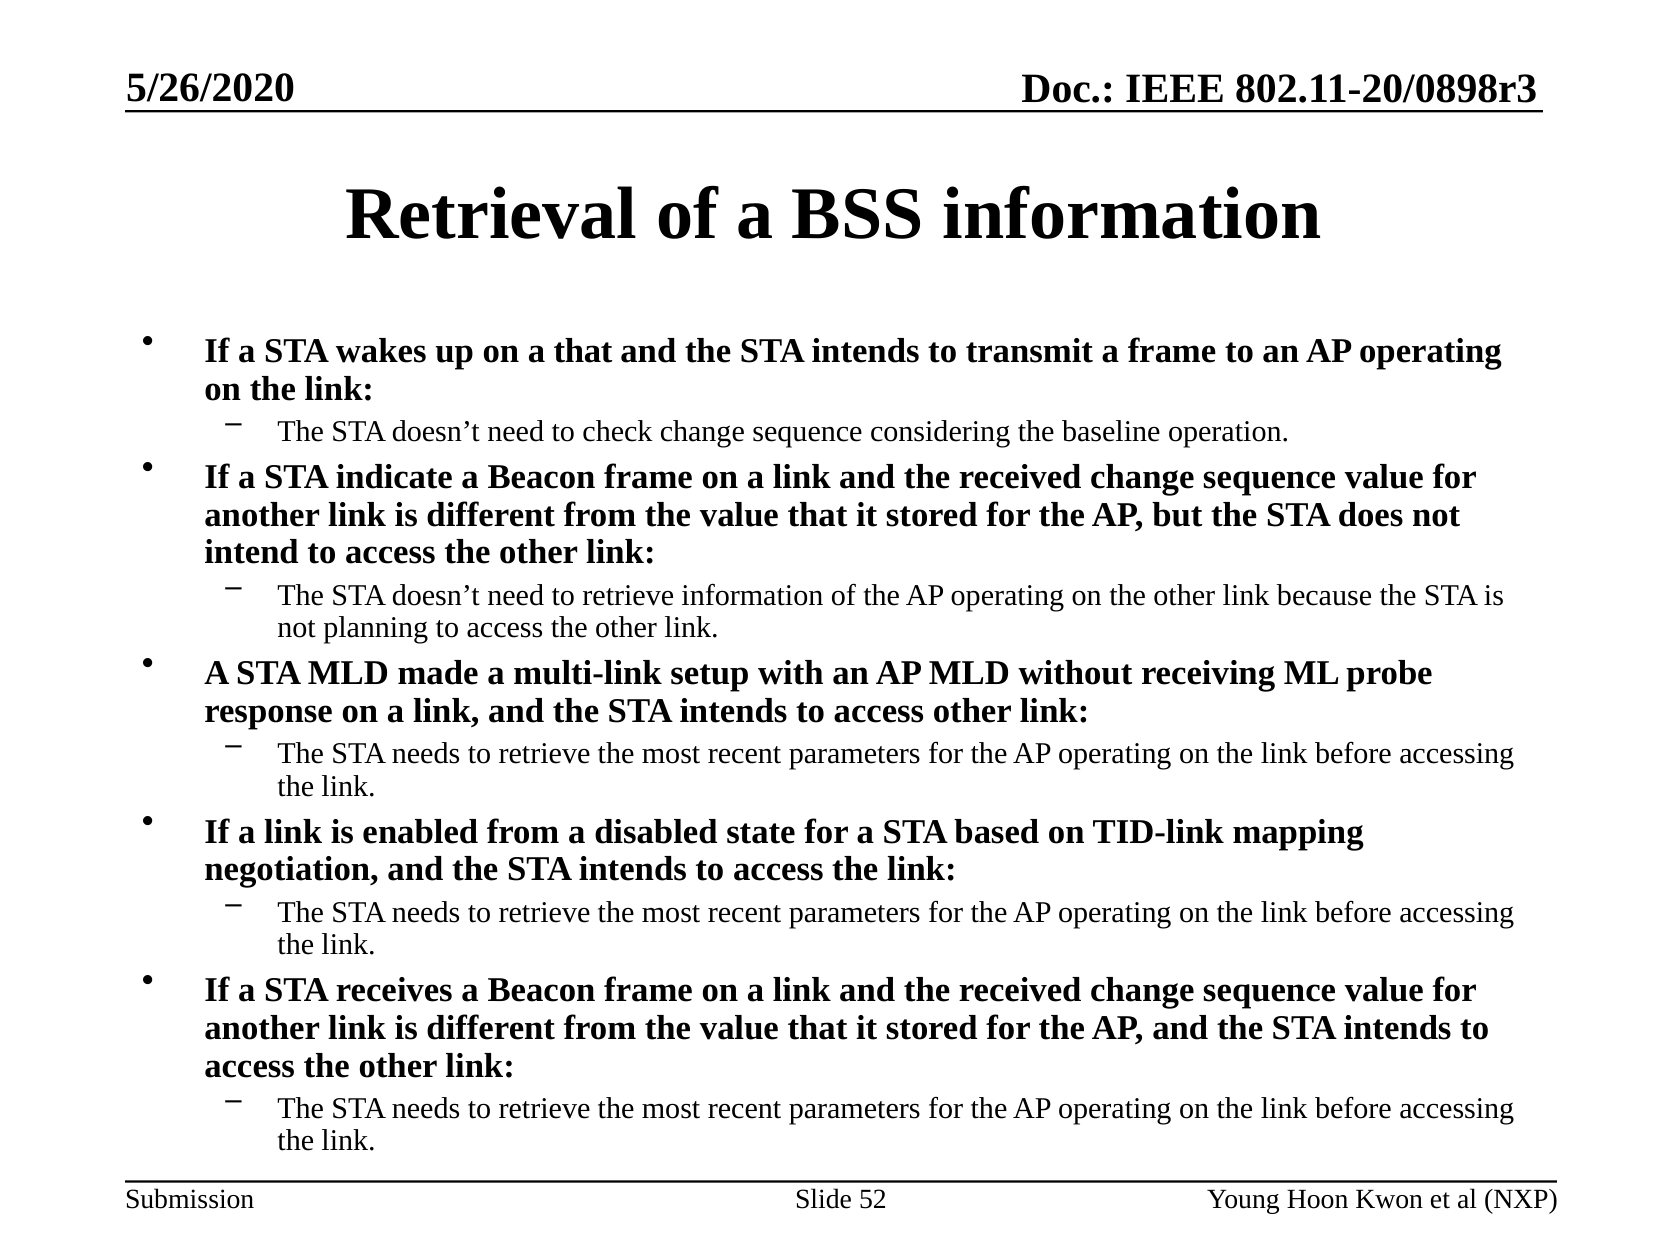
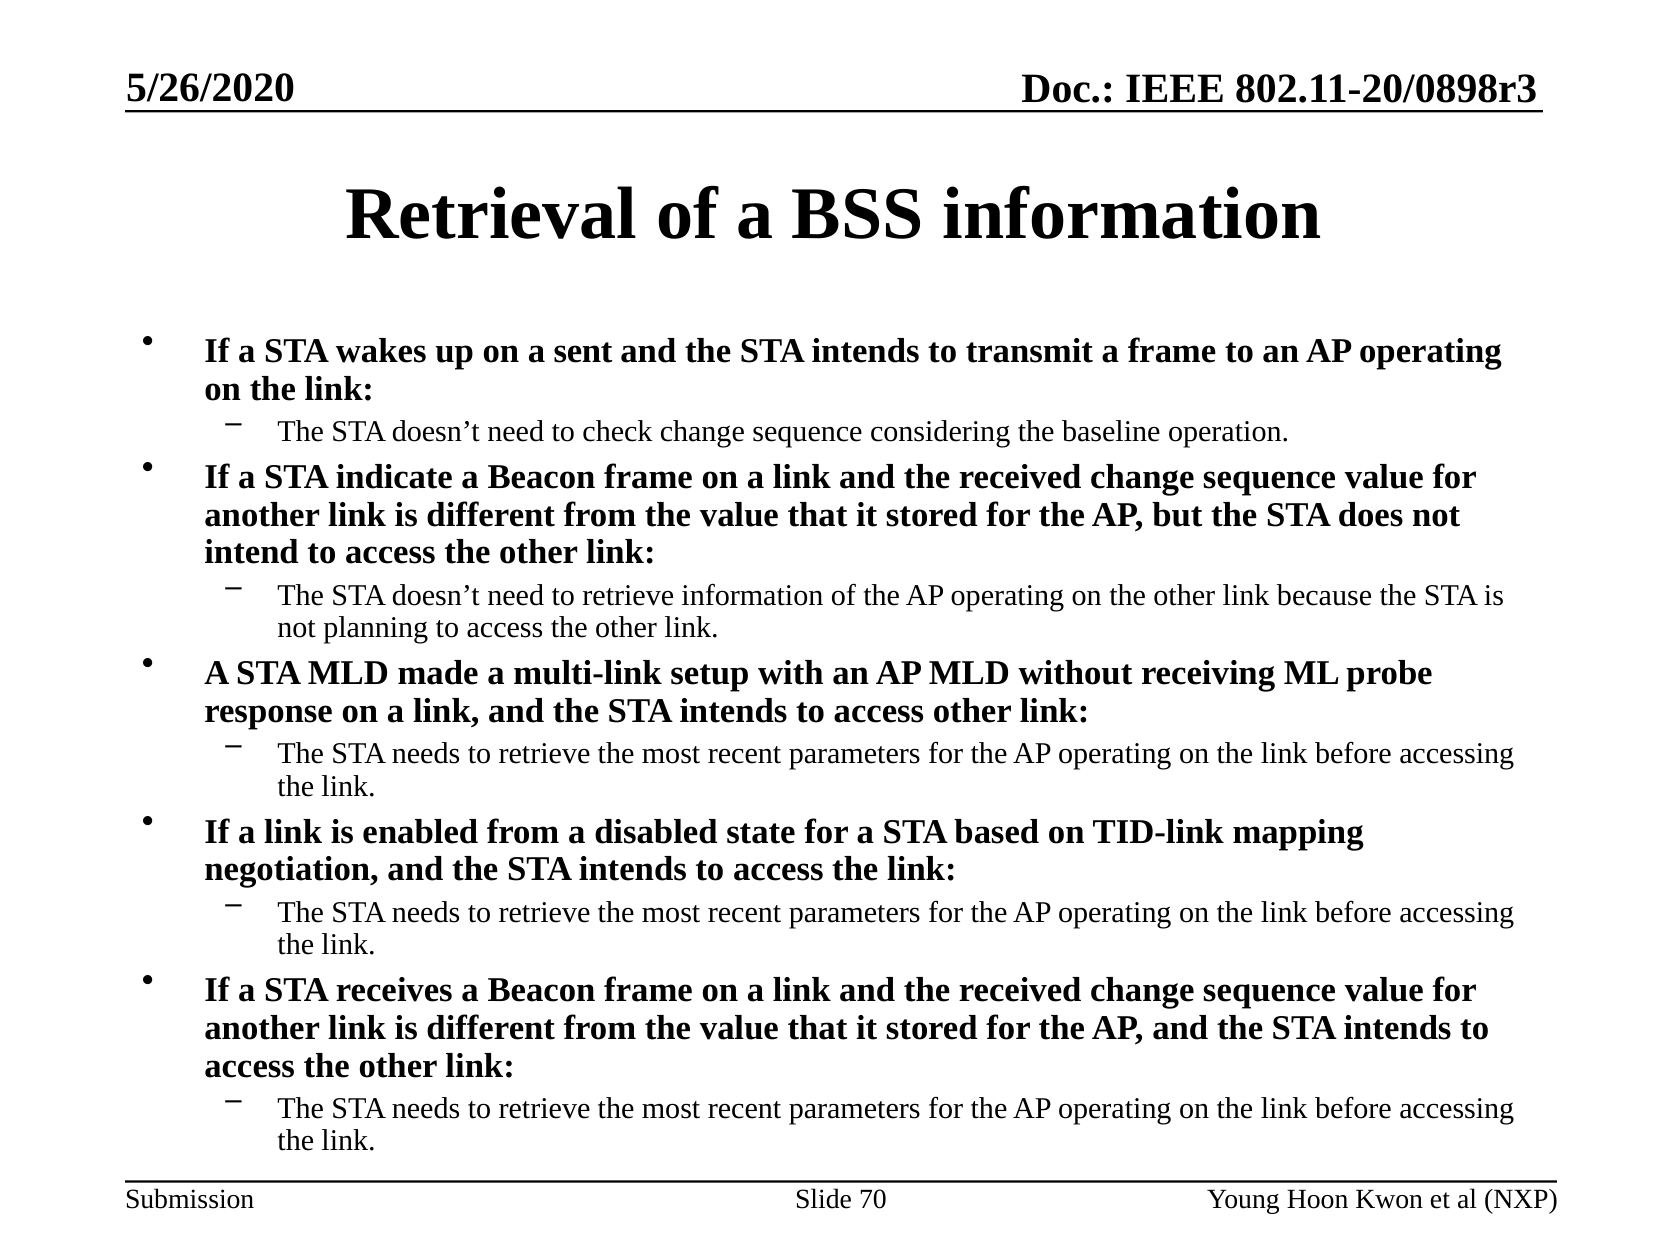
a that: that -> sent (583, 351)
52: 52 -> 70 (873, 1200)
